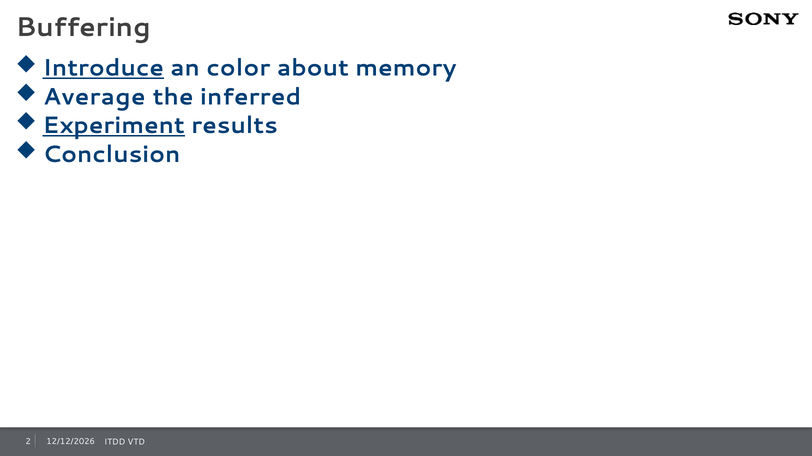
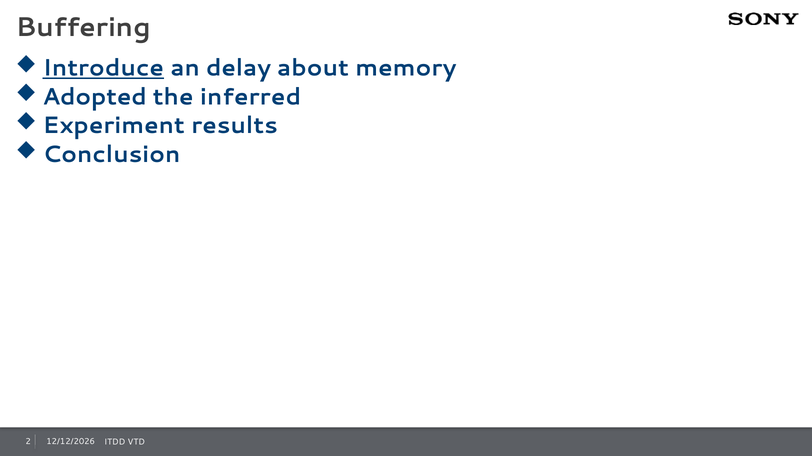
color: color -> delay (239, 68)
Average: Average -> Adopted (95, 97)
Experiment underline: present -> none (114, 126)
